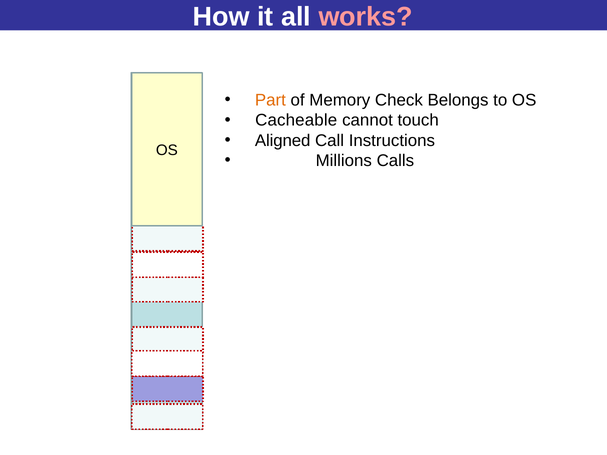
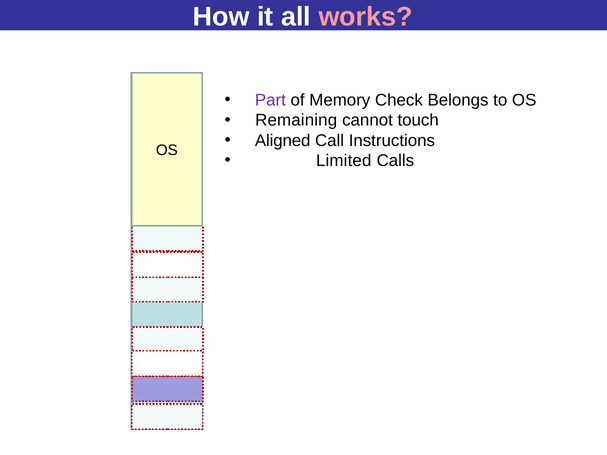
Part colour: orange -> purple (270, 100)
Cacheable: Cacheable -> Remaining (296, 120)
Millions: Millions -> Limited (344, 161)
